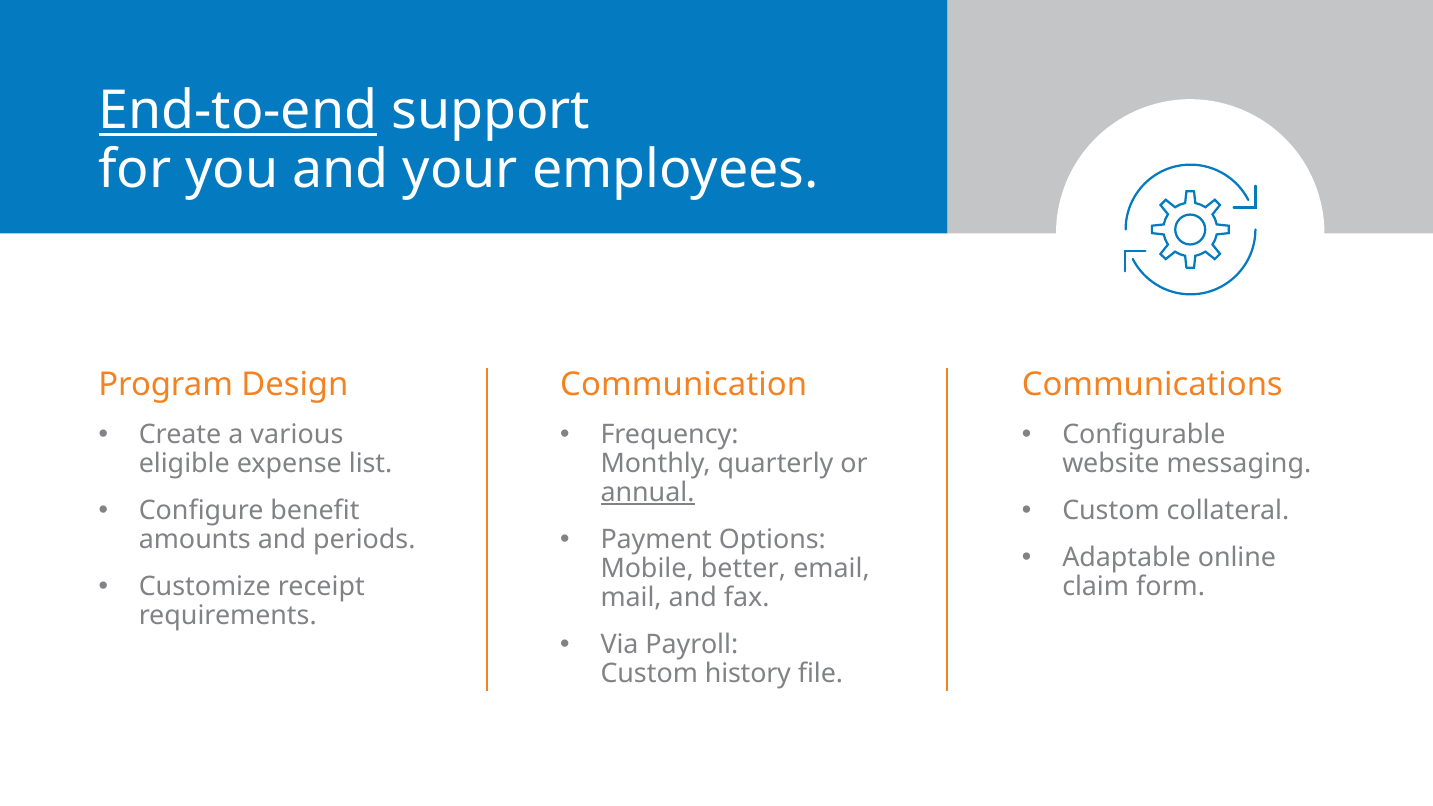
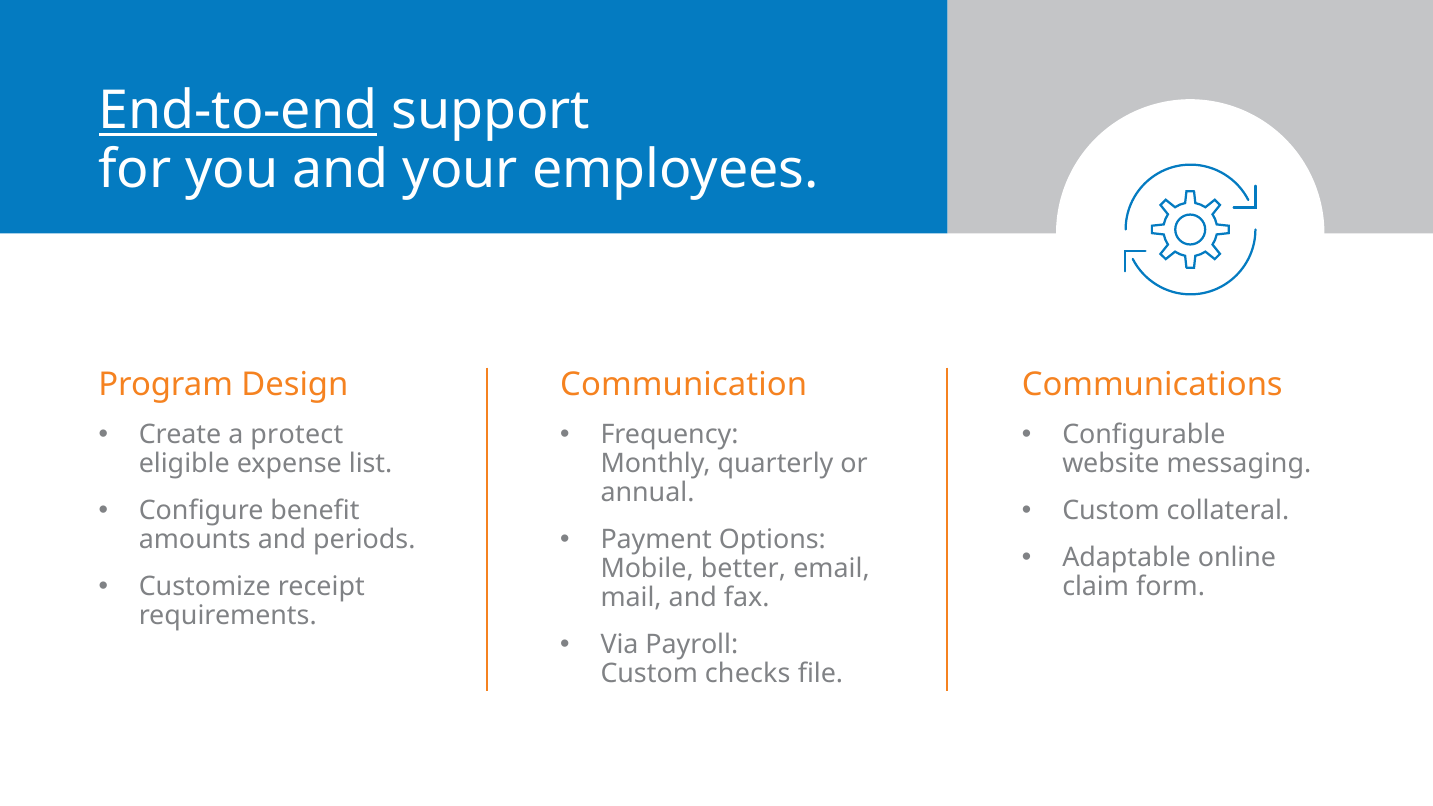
various: various -> protect (297, 435)
annual underline: present -> none (648, 493)
history: history -> checks (748, 674)
